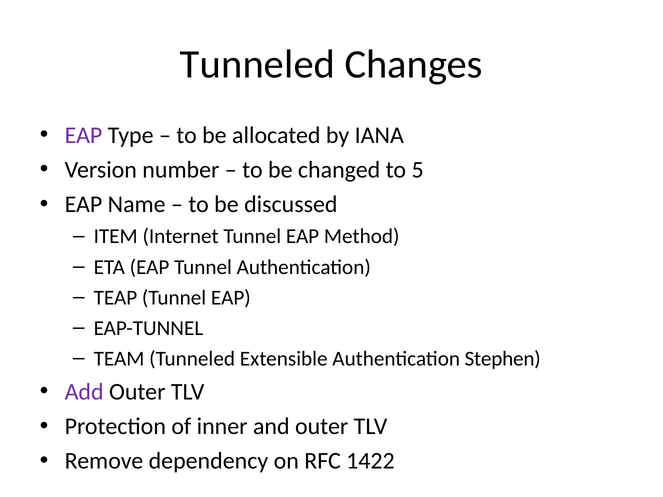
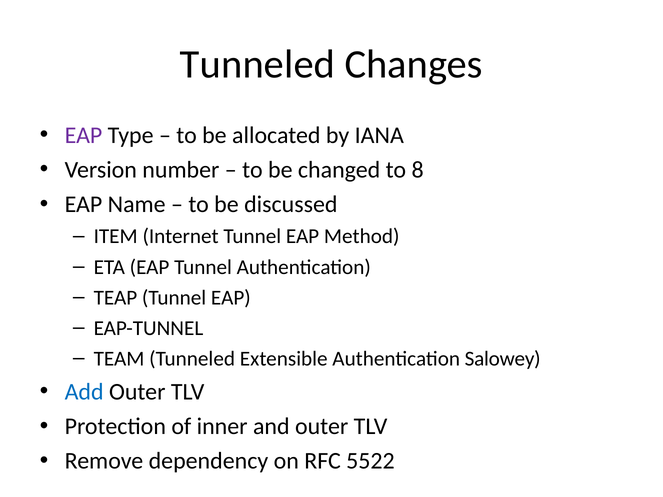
5: 5 -> 8 (418, 170)
Stephen: Stephen -> Salowey (503, 359)
Add colour: purple -> blue (84, 392)
1422: 1422 -> 5522 (370, 461)
